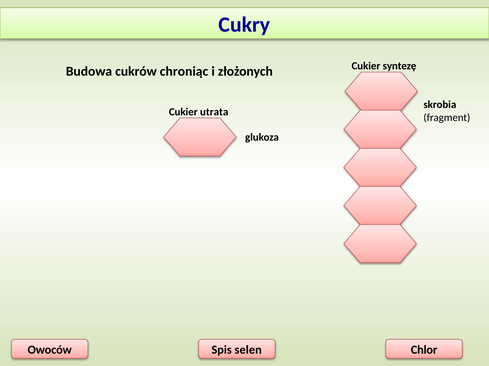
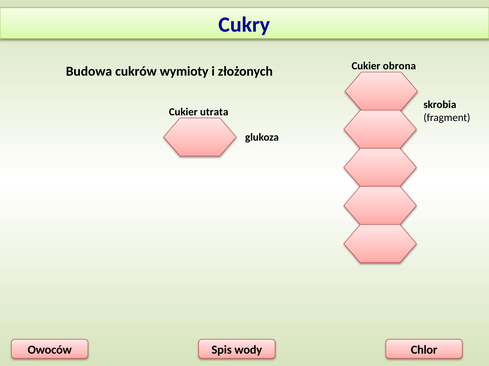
syntezę: syntezę -> obrona (399, 66)
chroniąc: chroniąc -> wymioty (184, 72)
selen: selen -> wody (248, 350)
